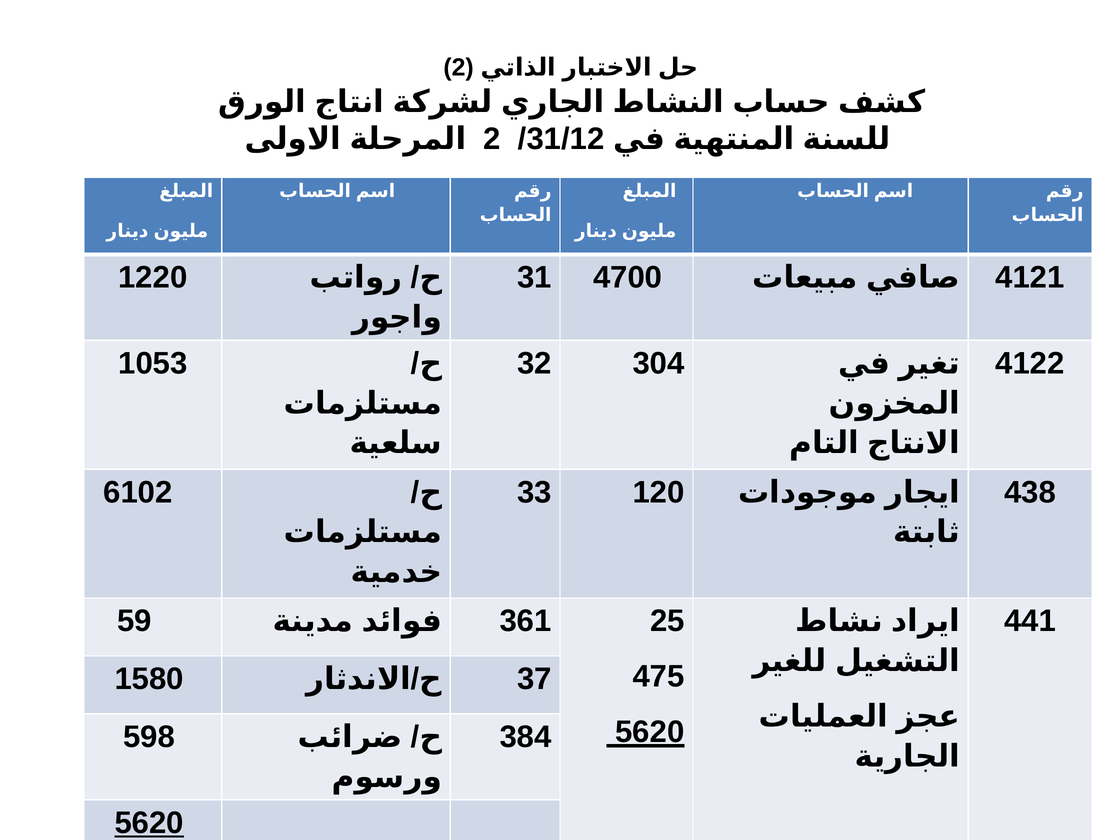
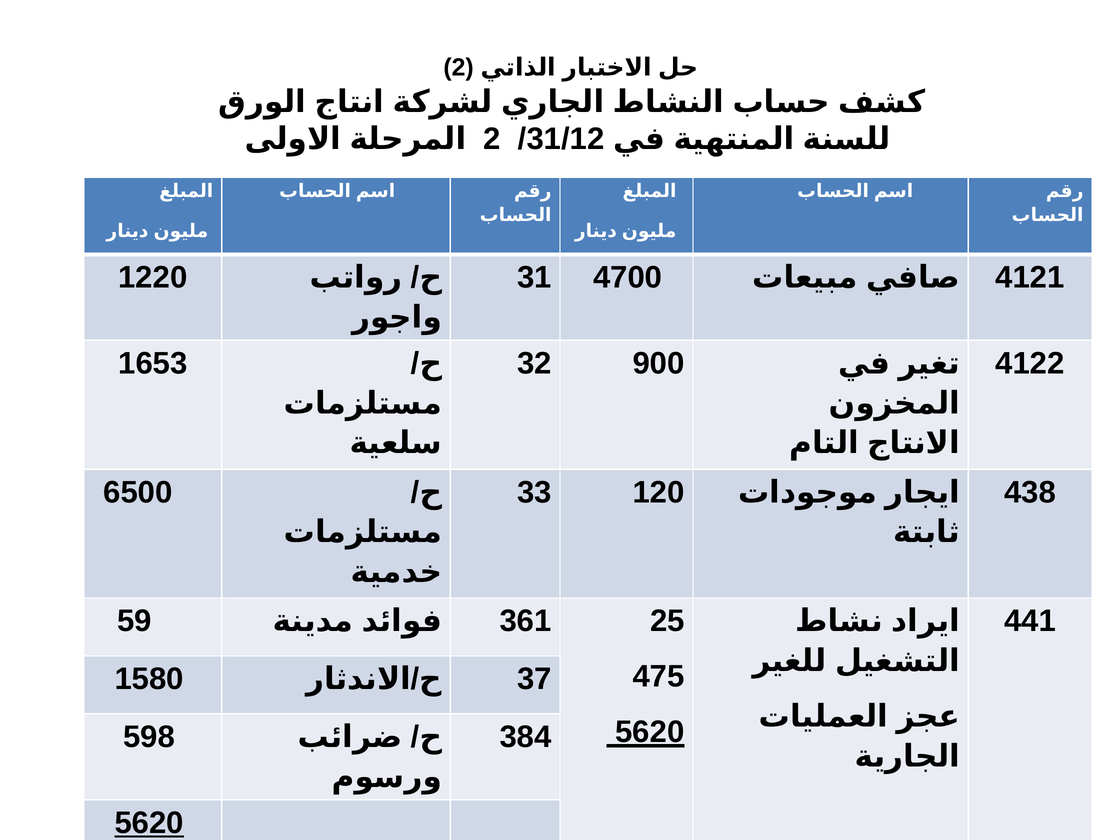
1053: 1053 -> 1653 (153, 363)
304: 304 -> 900 (659, 363)
6102: 6102 -> 6500 (138, 492)
